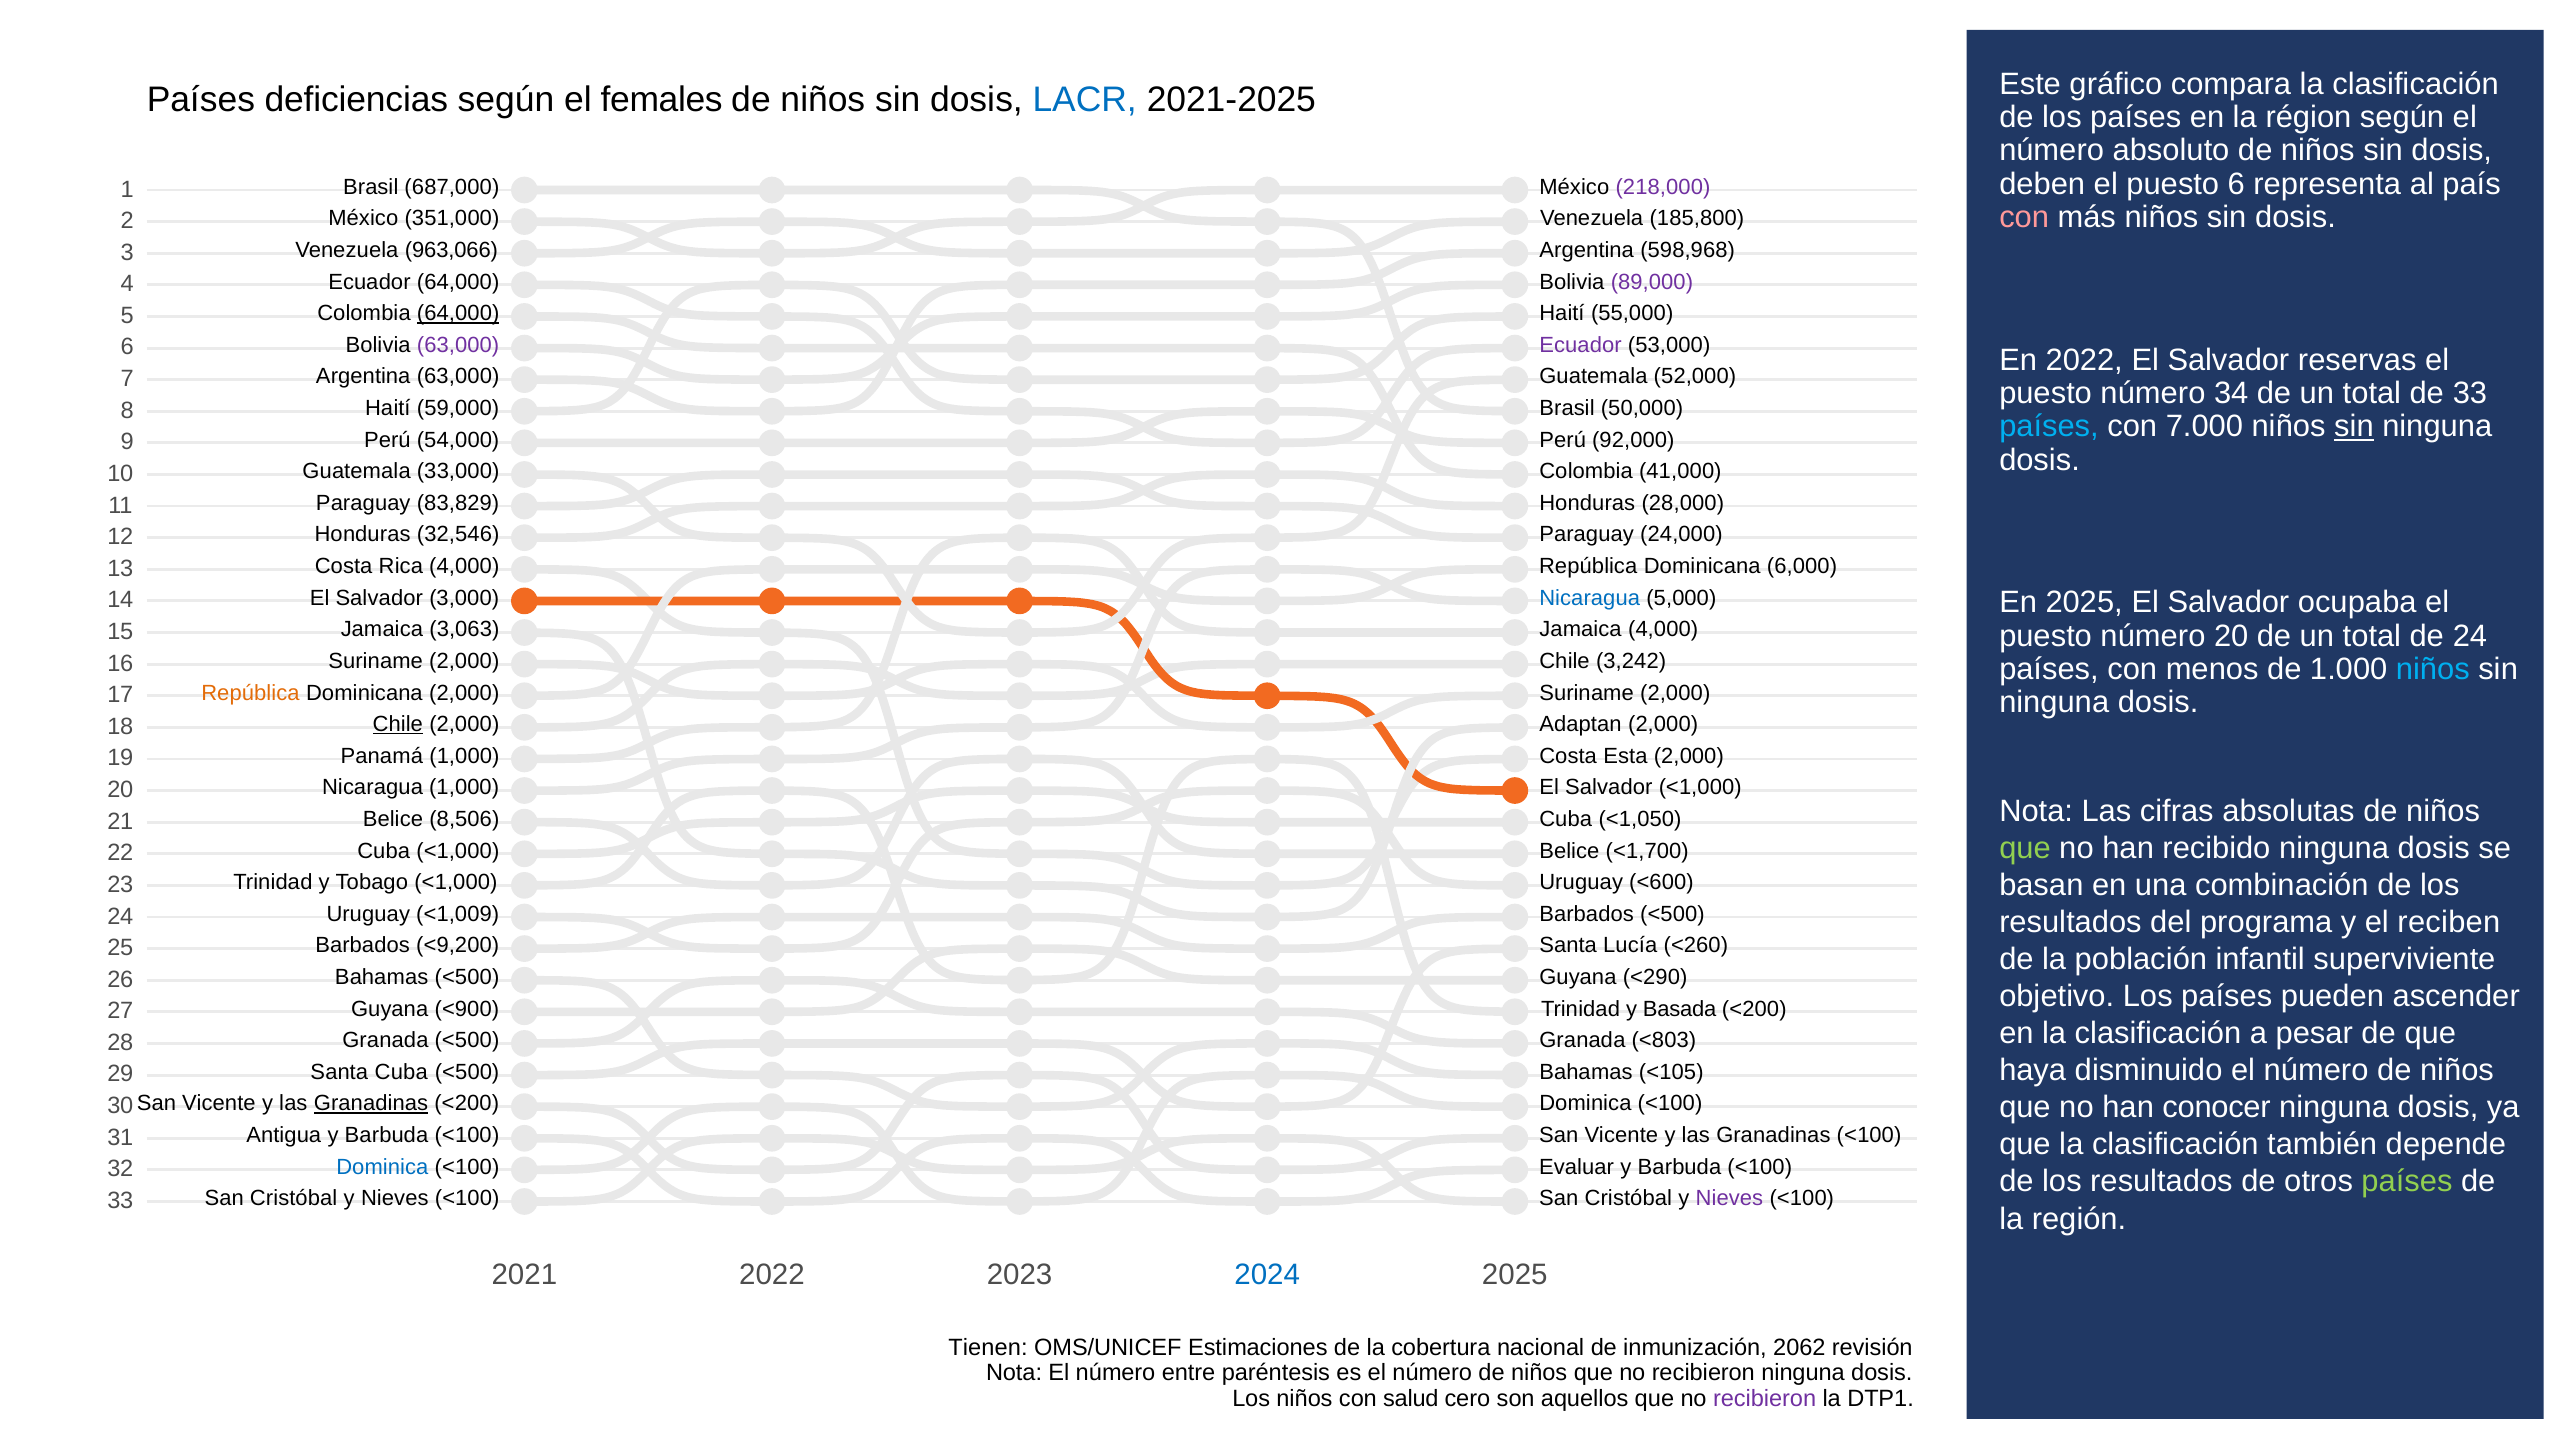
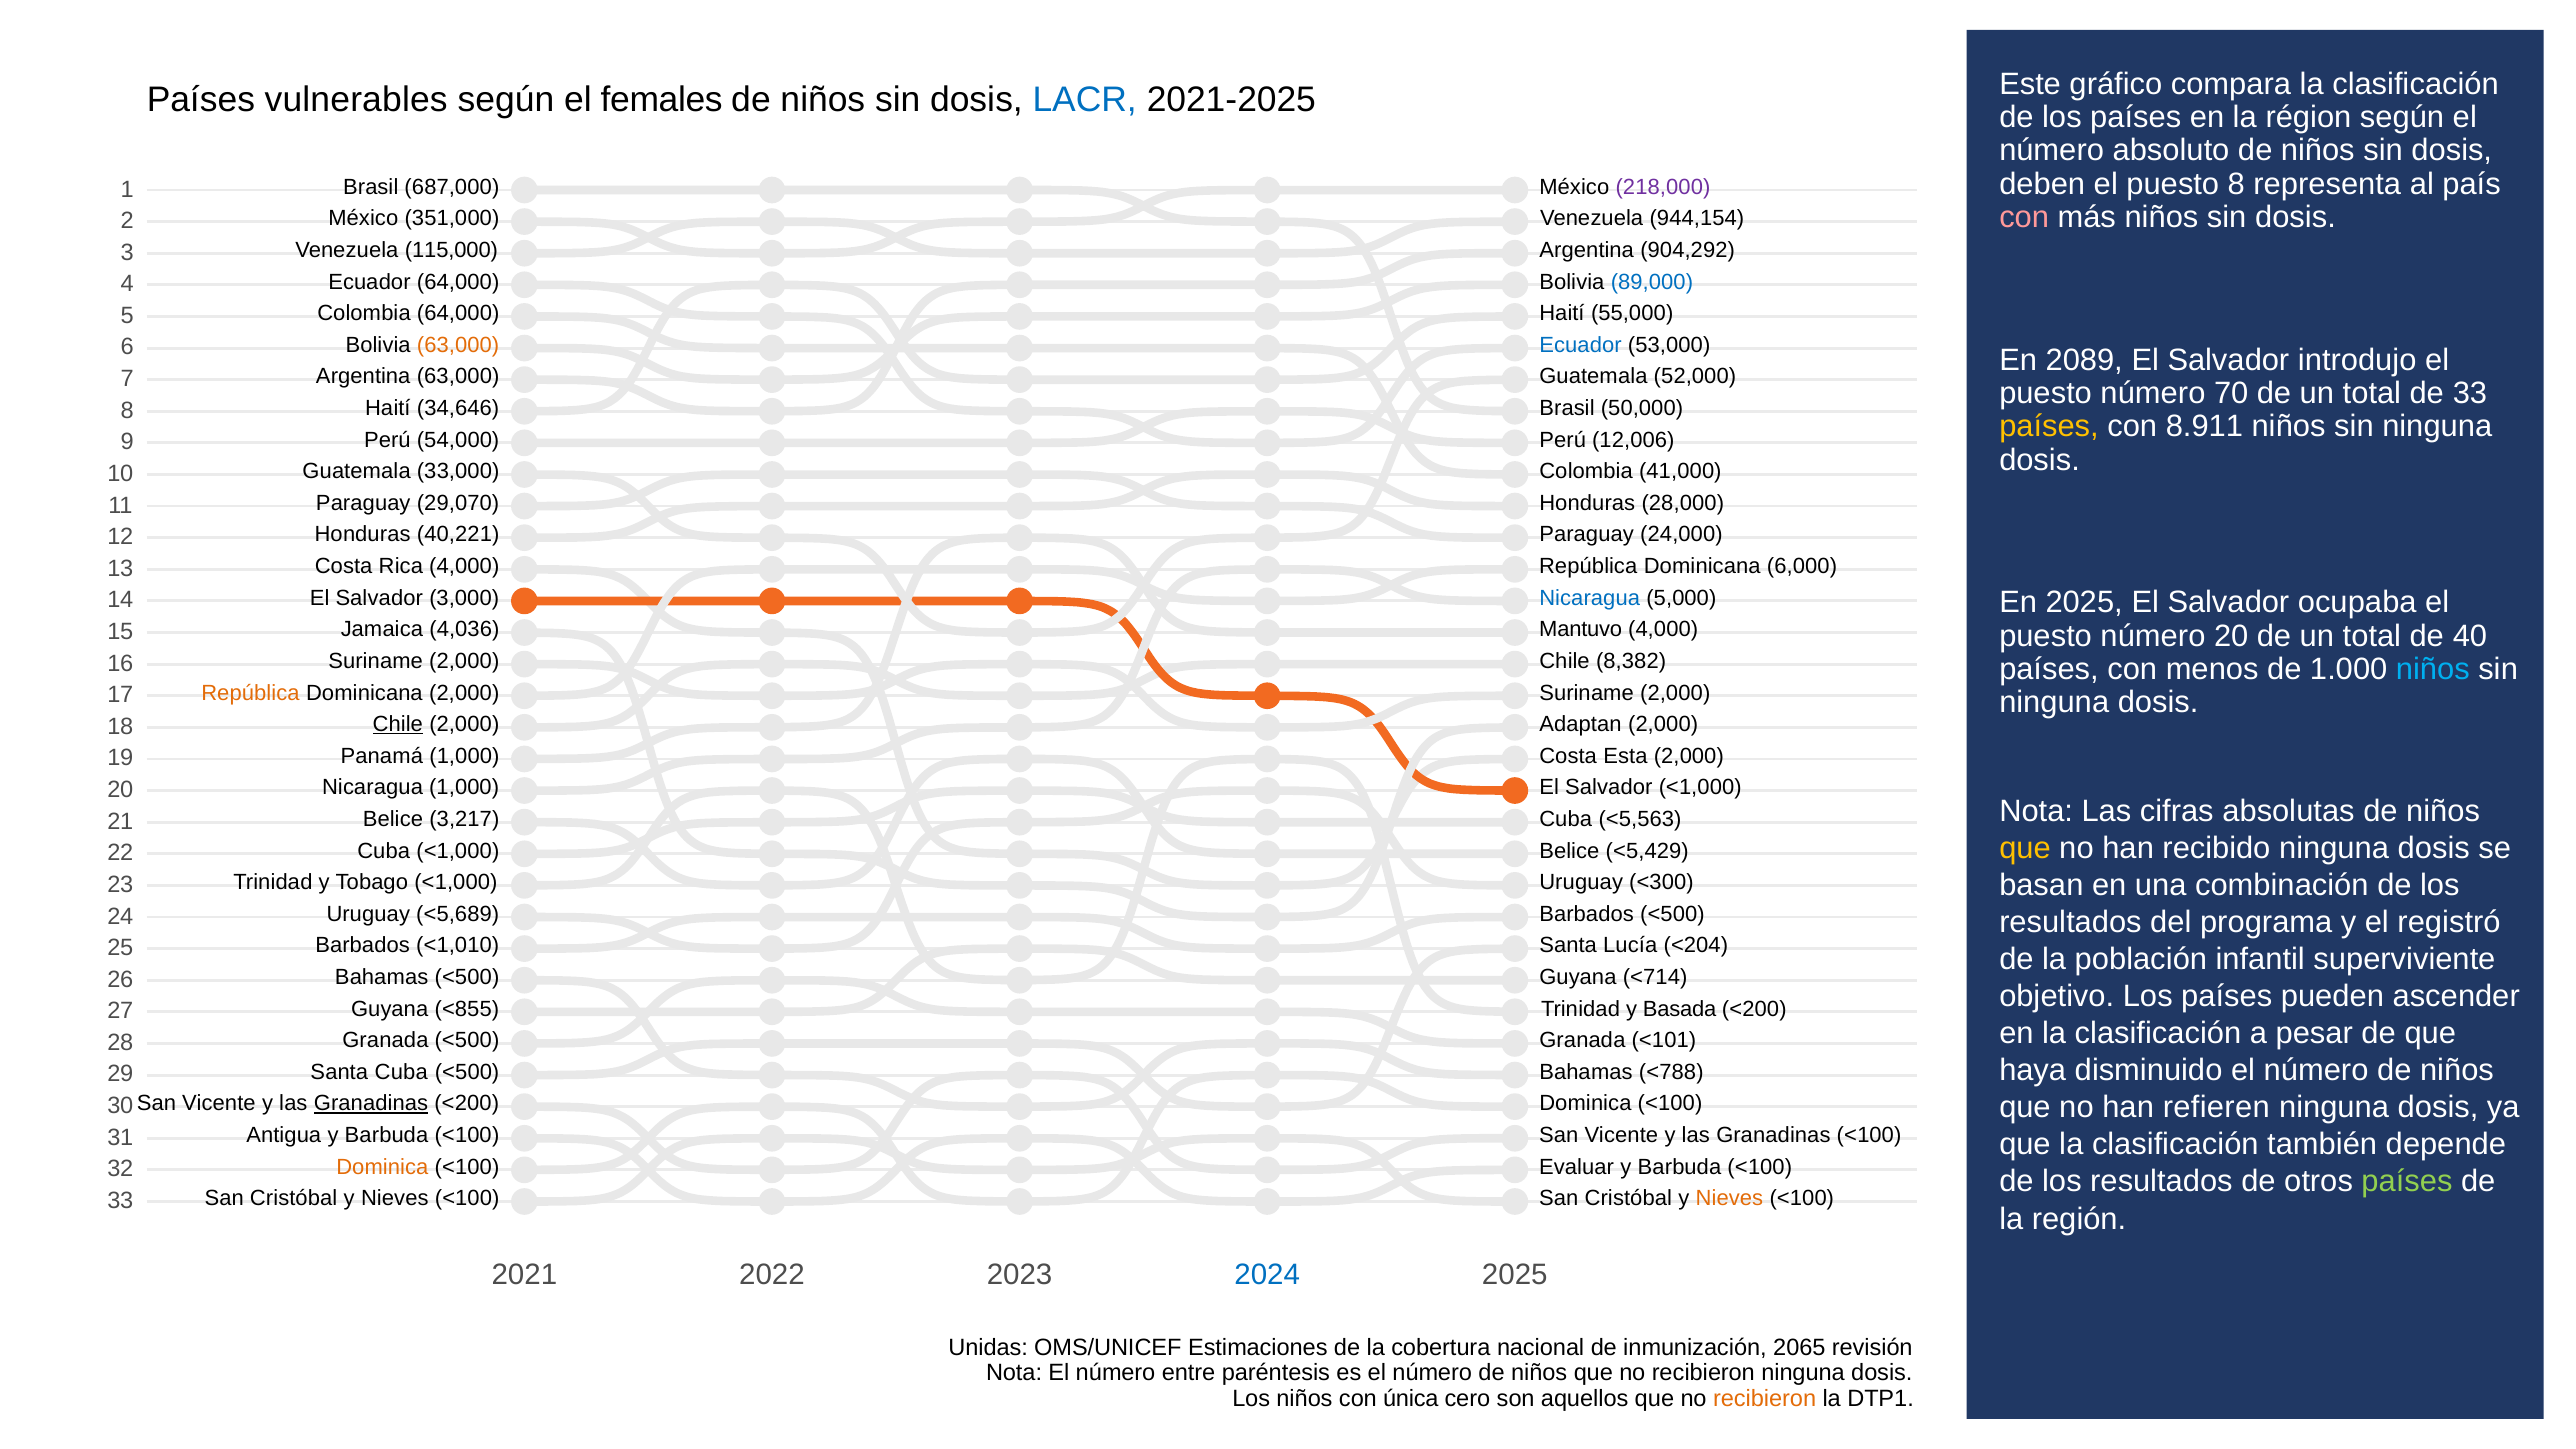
deficiencias: deficiencias -> vulnerables (356, 100)
puesto 6: 6 -> 8 (2236, 184)
185,800: 185,800 -> 944,154 (1697, 219)
963,066: 963,066 -> 115,000 (451, 250)
598,968: 598,968 -> 904,292 (1688, 250)
89,000 colour: purple -> blue (1652, 282)
64,000 underline: present -> none (458, 313)
63,000 colour: purple -> orange (458, 345)
Ecuador colour: purple -> blue (1581, 345)
En 2022: 2022 -> 2089 (2084, 360)
reservas: reservas -> introdujo (2357, 360)
34: 34 -> 70 (2231, 393)
59,000: 59,000 -> 34,646 (458, 408)
países colour: light blue -> yellow (2049, 427)
7.000: 7.000 -> 8.911 (2204, 427)
sin underline: present -> none (2354, 427)
92,000: 92,000 -> 12,006 (1633, 440)
83,829: 83,829 -> 29,070 (458, 503)
32,546: 32,546 -> 40,221 (458, 535)
3,063: 3,063 -> 4,036 (464, 630)
Jamaica: Jamaica -> Mantuvo (1581, 630)
de 24: 24 -> 40 (2470, 636)
3,242: 3,242 -> 8,382 (1631, 661)
8,506: 8,506 -> 3,217 (464, 819)
<1,050: <1,050 -> <5,563 (1640, 819)
que colour: light green -> yellow (2025, 848)
<1,700: <1,700 -> <5,429 (1647, 851)
<600: <600 -> <300 (1661, 882)
<1,009: <1,009 -> <5,689 (458, 914)
reciben: reciben -> registró (2449, 922)
<9,200: <9,200 -> <1,010 (458, 946)
<260: <260 -> <204 (1696, 946)
<290: <290 -> <714 (1655, 977)
<900: <900 -> <855 (467, 1009)
<803: <803 -> <101 (1664, 1040)
<105: <105 -> <788 (1671, 1072)
conocer: conocer -> refieren (2216, 1108)
Dominica colour: blue -> orange (382, 1167)
Nieves colour: purple -> orange (1729, 1198)
Tienen: Tienen -> Unidas (988, 1348)
2062: 2062 -> 2065 (1799, 1348)
salud: salud -> única (1411, 1398)
recibieron colour: purple -> orange (1765, 1398)
